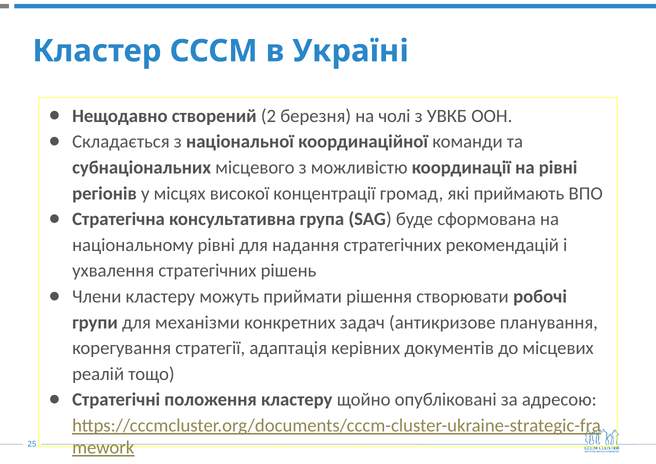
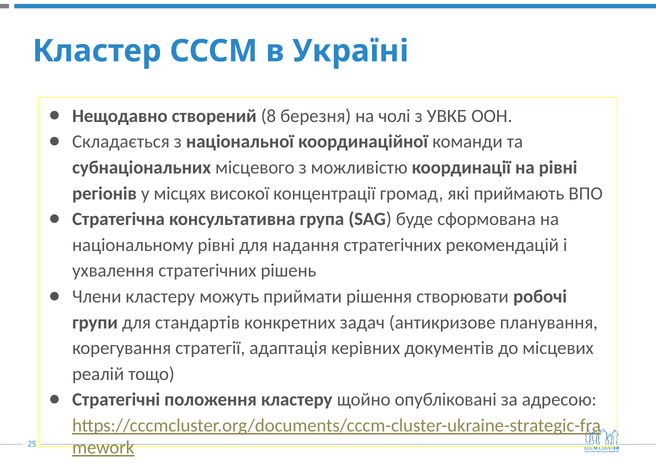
2: 2 -> 8 (268, 116)
механізми: механізми -> стандартів (197, 322)
